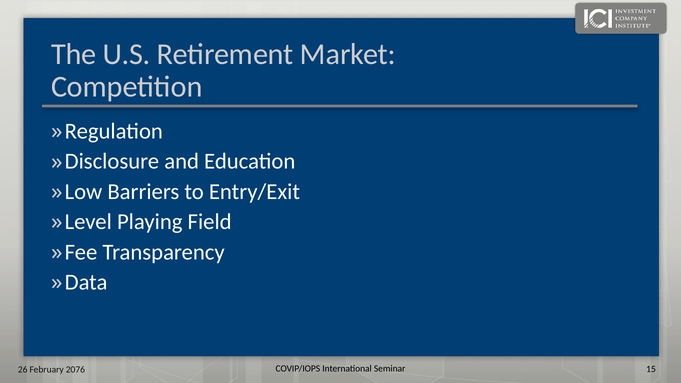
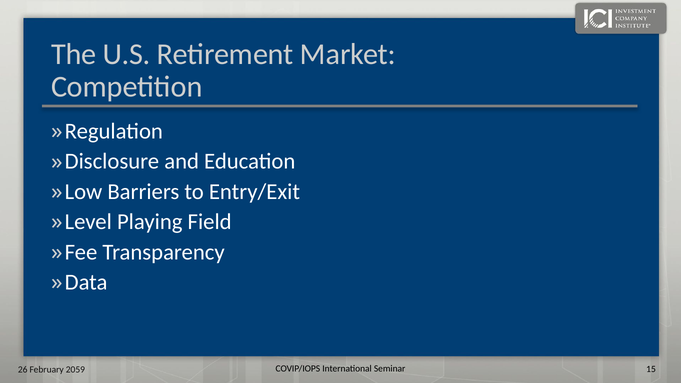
2076: 2076 -> 2059 (75, 370)
